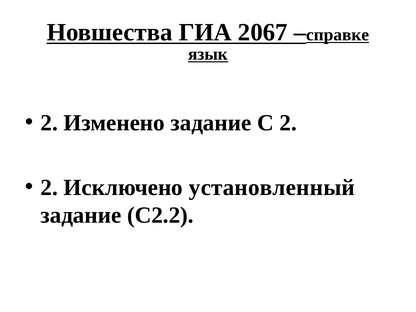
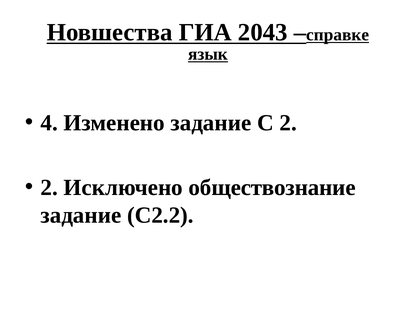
2067: 2067 -> 2043 (263, 32)
2: 2 -> 4 (49, 123)
установленный: установленный -> обществознание (272, 187)
